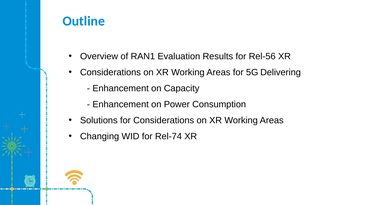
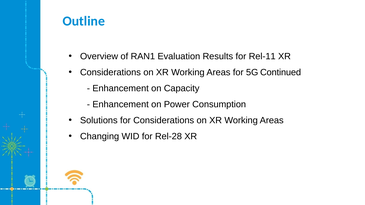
Rel-56: Rel-56 -> Rel-11 (262, 56)
Delivering: Delivering -> Continued (281, 72)
Rel-74: Rel-74 -> Rel-28 (168, 137)
